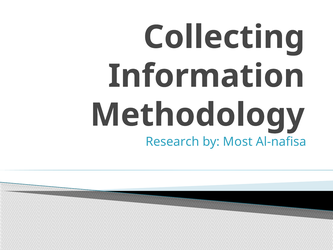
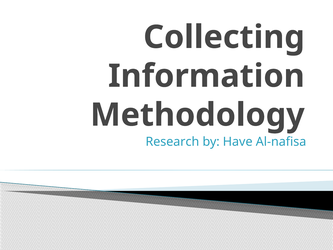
Most: Most -> Have (238, 142)
